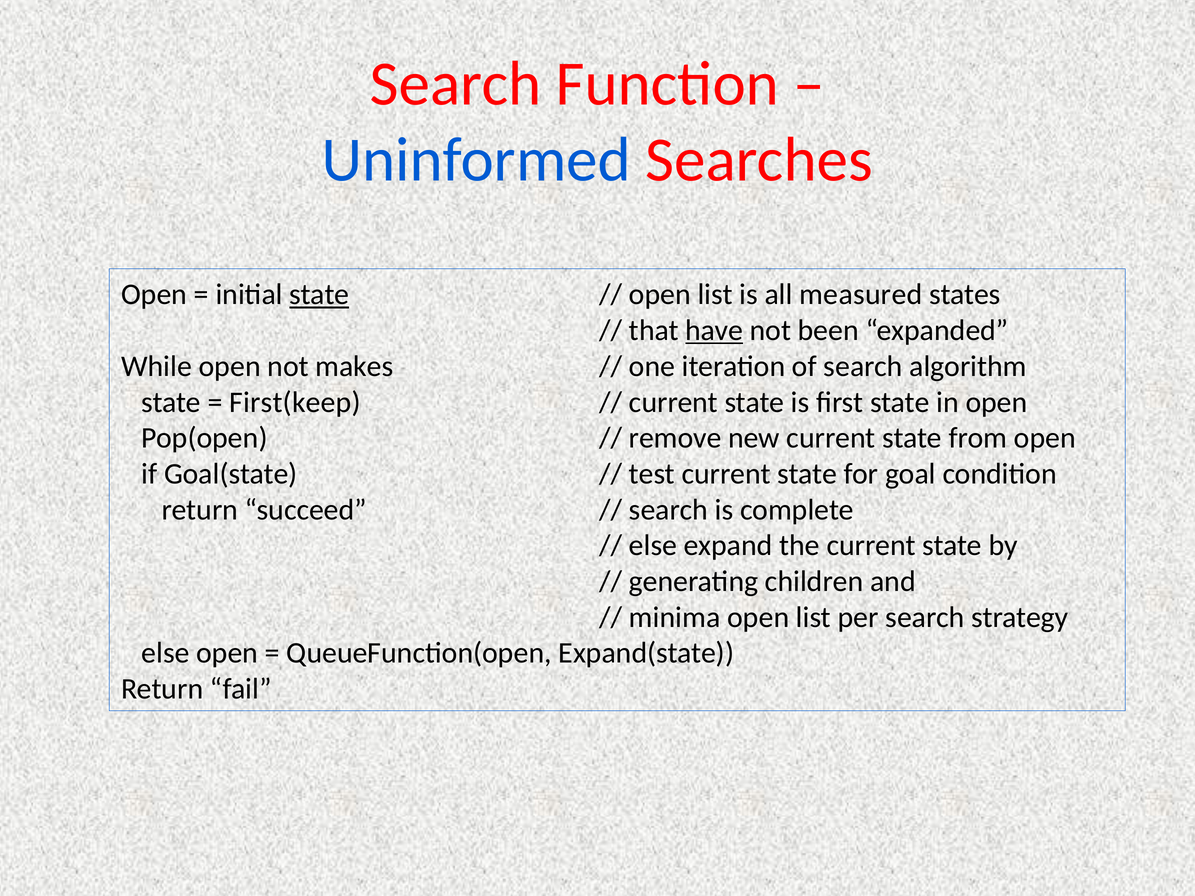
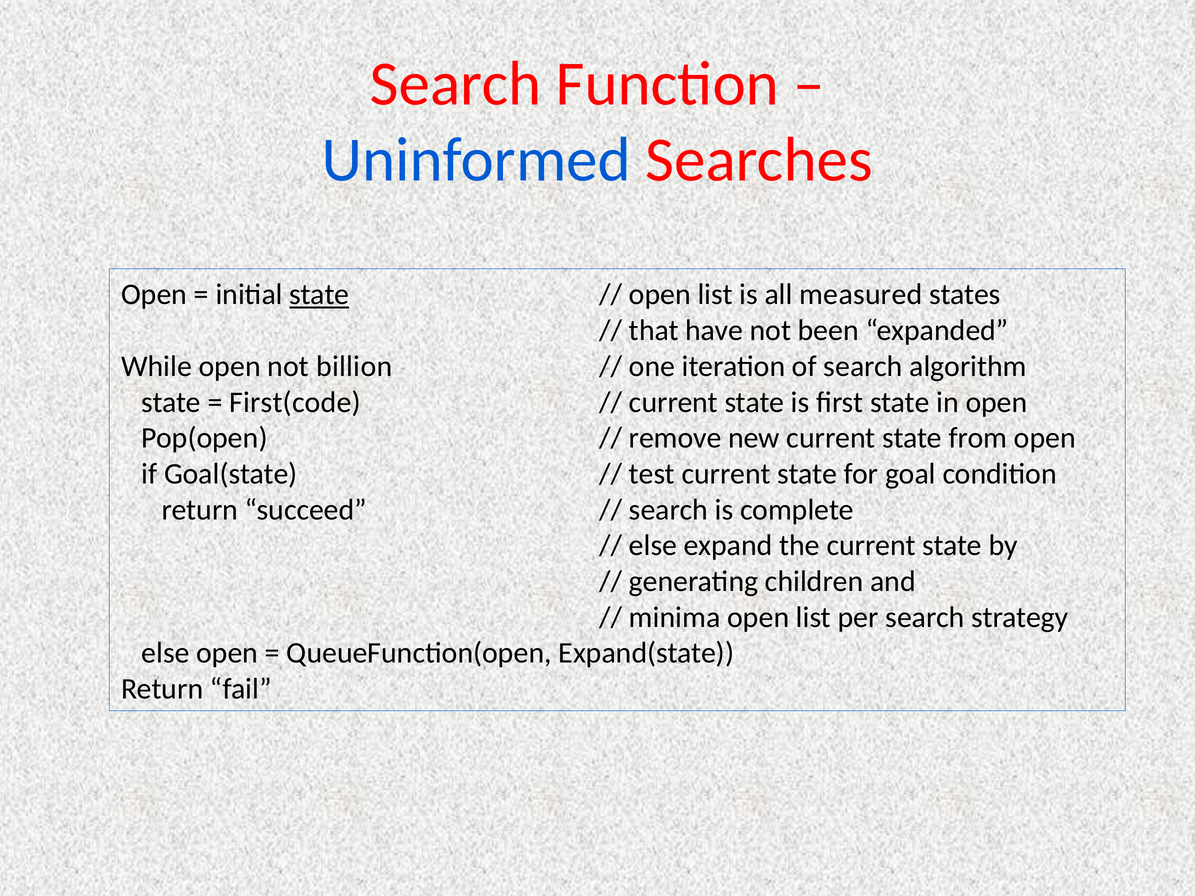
have underline: present -> none (714, 331)
makes: makes -> billion (354, 366)
First(keep: First(keep -> First(code (295, 402)
